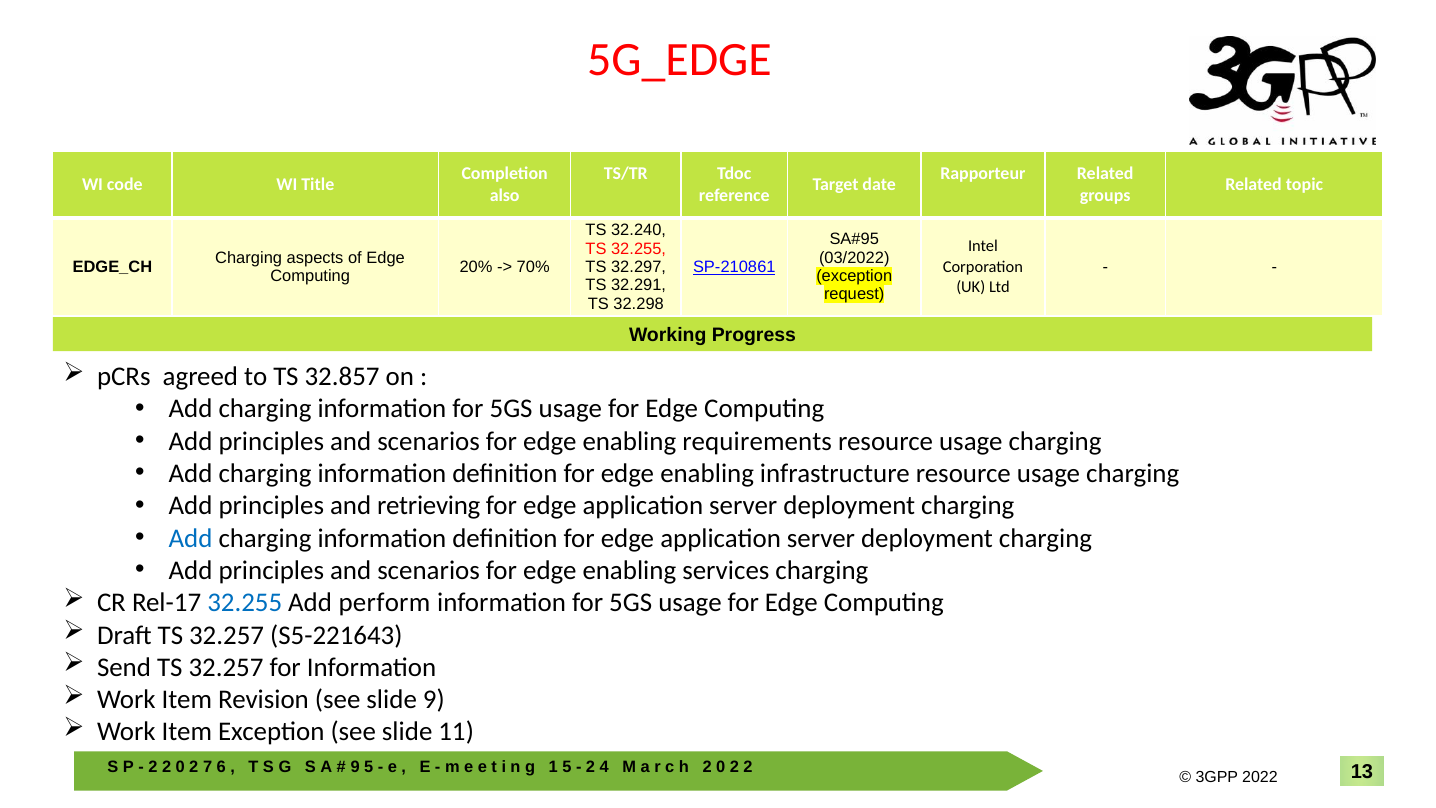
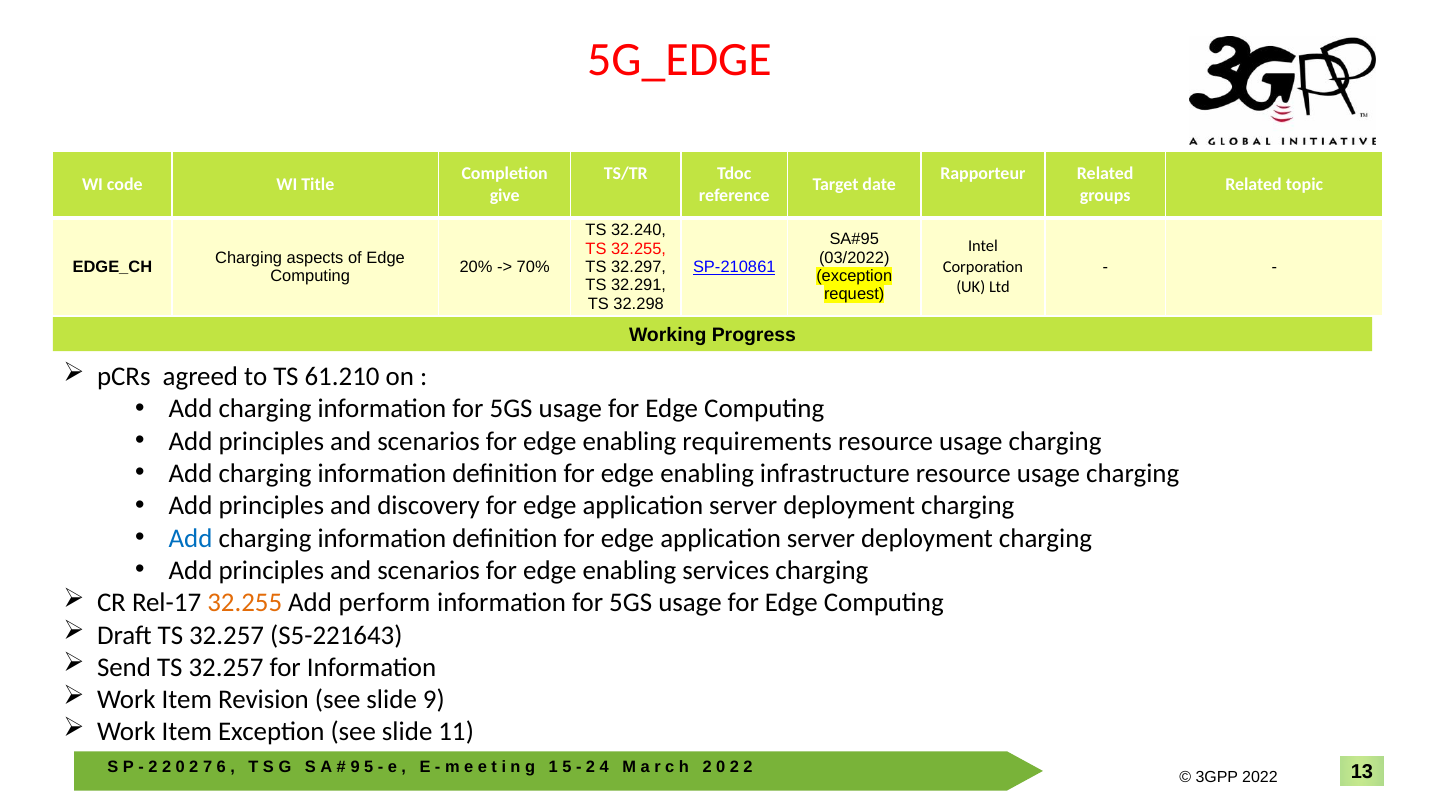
also: also -> give (505, 196)
32.857: 32.857 -> 61.210 (342, 376)
retrieving: retrieving -> discovery (429, 506)
32.255 colour: blue -> orange (245, 603)
